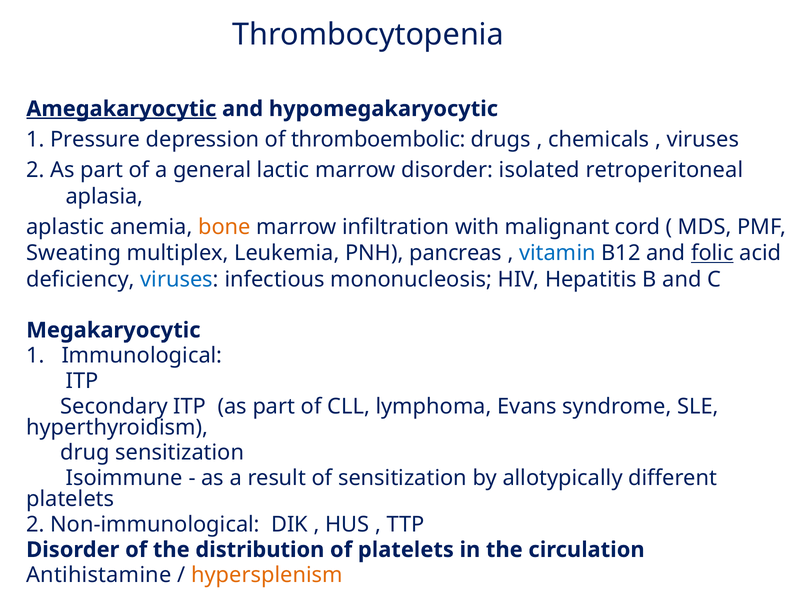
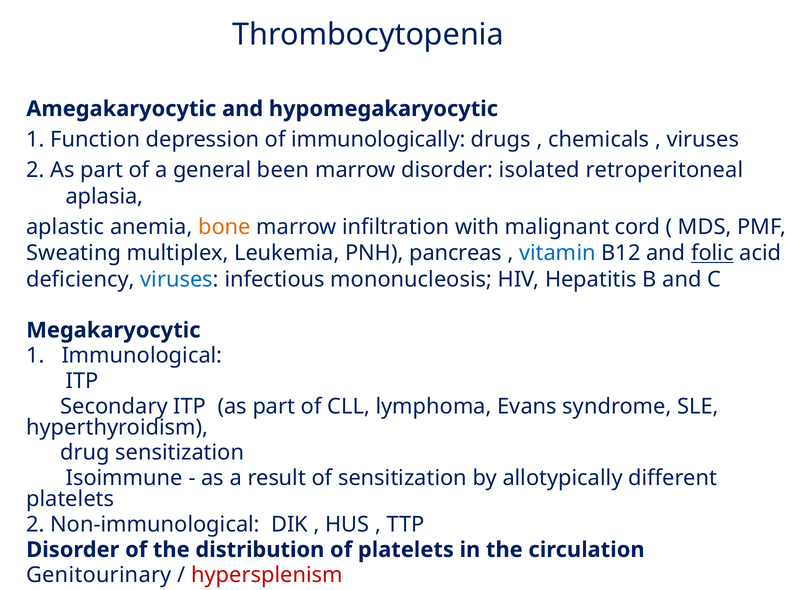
Amegakaryocytic underline: present -> none (121, 109)
Pressure: Pressure -> Function (95, 139)
thromboembolic: thromboembolic -> immunologically (378, 139)
lactic: lactic -> been (283, 170)
Antihistamine: Antihistamine -> Genitourinary (99, 575)
hypersplenism colour: orange -> red (267, 575)
